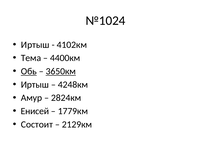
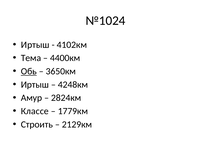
3650км underline: present -> none (61, 72)
Енисей: Енисей -> Классе (35, 111)
Состоит: Состоит -> Строить (37, 125)
